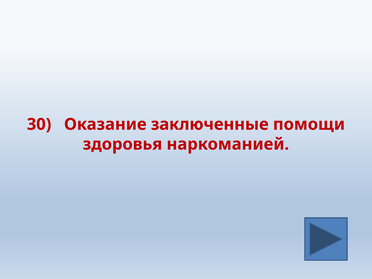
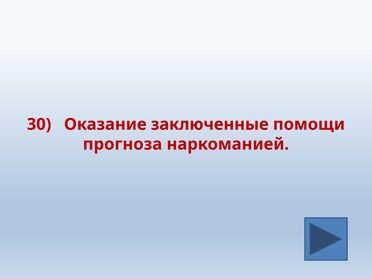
здоровья: здоровья -> прогноза (122, 144)
